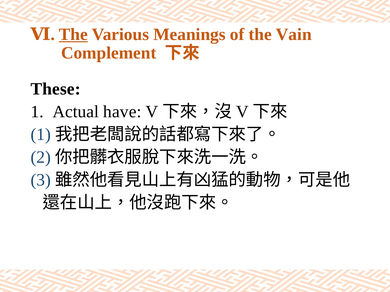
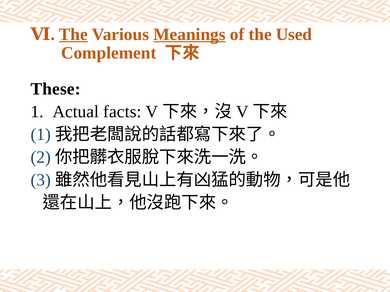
Meanings underline: none -> present (189, 34)
Vain: Vain -> Used (294, 34)
have: have -> facts (122, 112)
